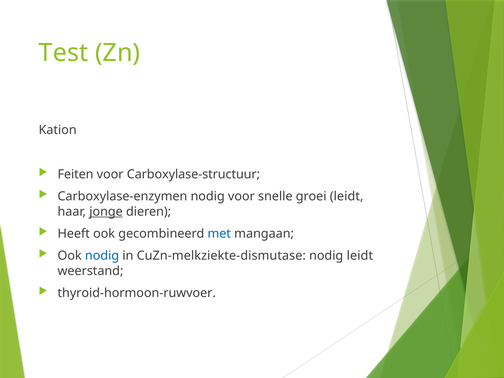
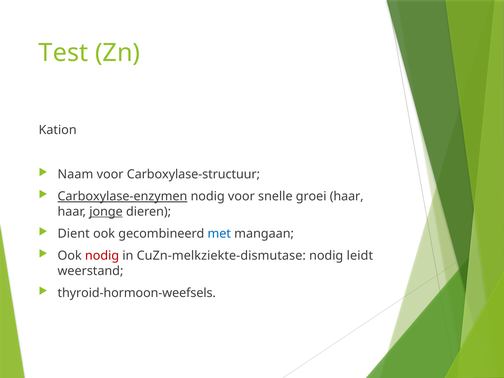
Feiten: Feiten -> Naam (75, 174)
Carboxylase-enzymen underline: none -> present (122, 196)
groei leidt: leidt -> haar (347, 196)
Heeft: Heeft -> Dient (74, 234)
nodig colour: blue -> red (102, 256)
thyroid-hormoon-ruwvoer: thyroid-hormoon-ruwvoer -> thyroid-hormoon-weefsels (137, 293)
